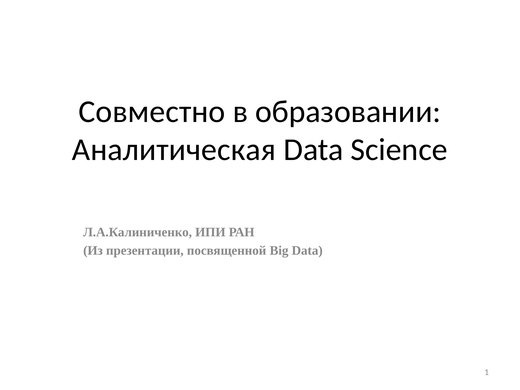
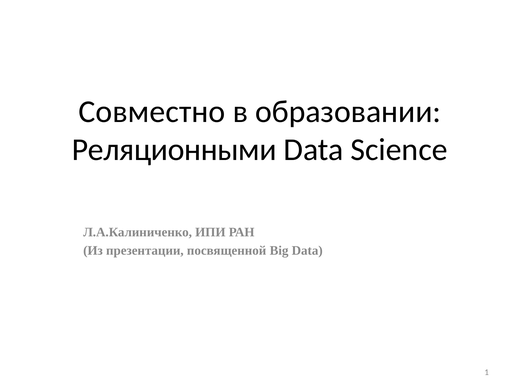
Аналитическая: Аналитическая -> Реляционными (174, 150)
